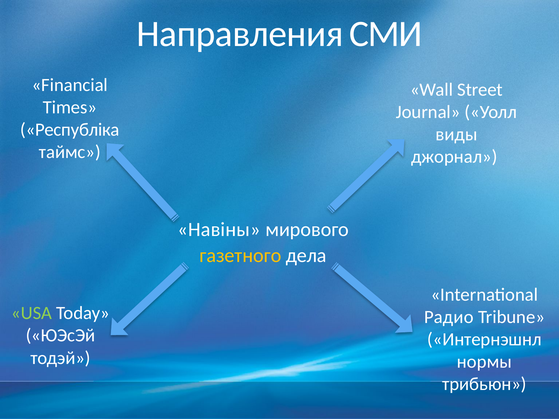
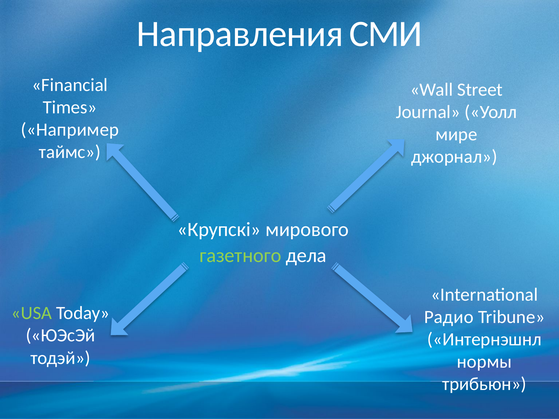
Республiка: Республiка -> Например (70, 130)
виды: виды -> мире (456, 134)
Навiны: Навiны -> Крупскi (219, 230)
газетного colour: yellow -> light green (240, 256)
